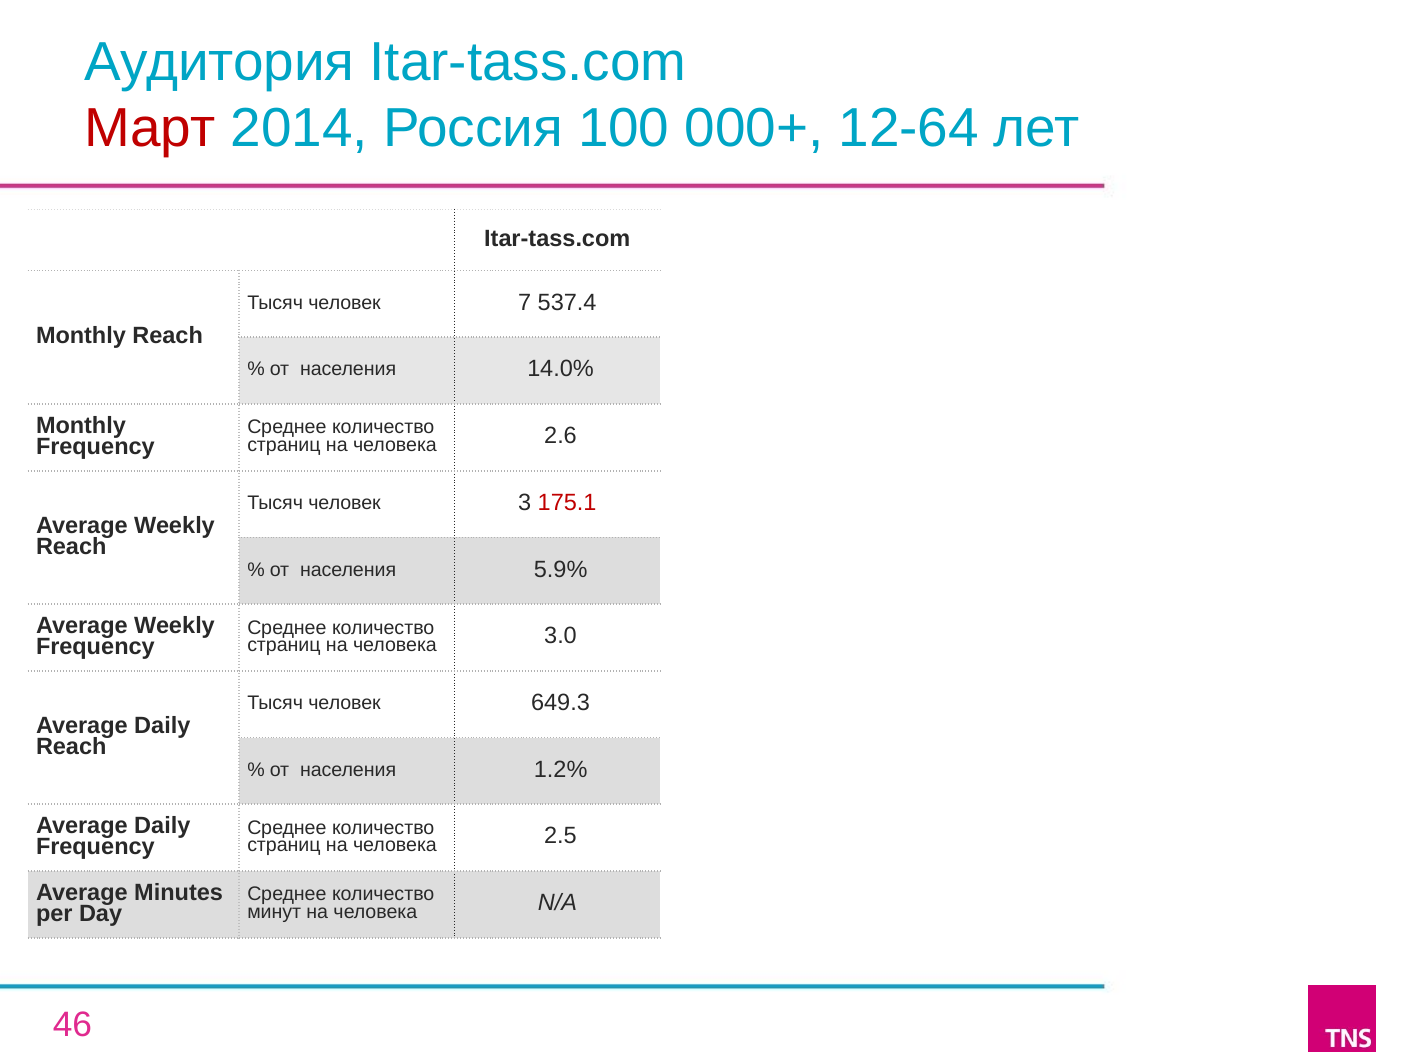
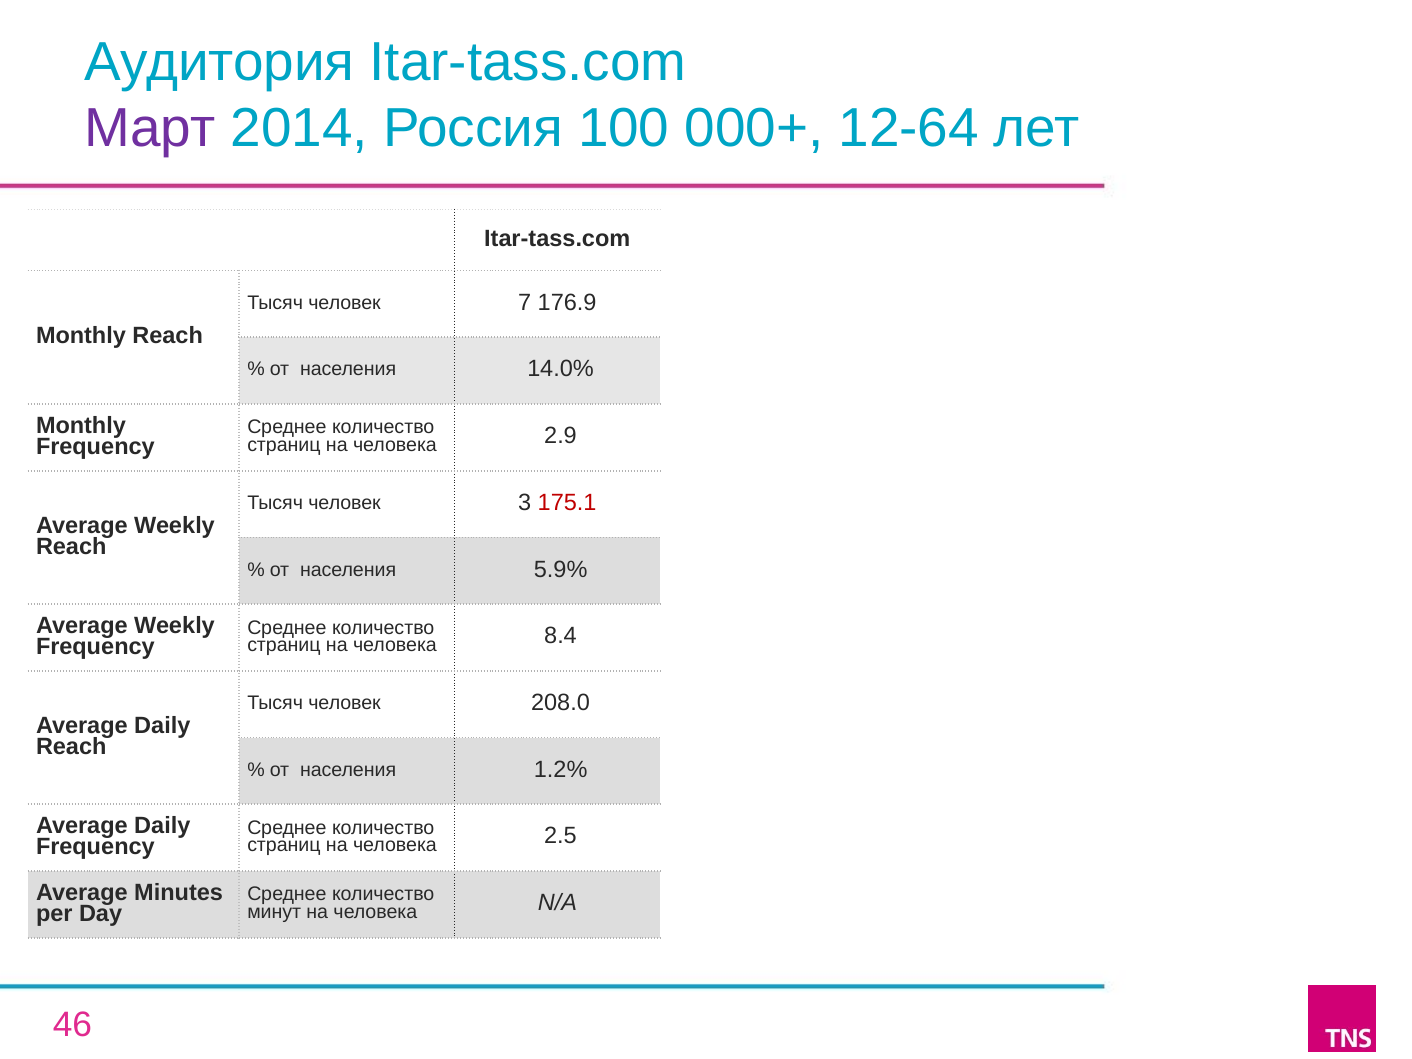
Март colour: red -> purple (150, 129)
537.4: 537.4 -> 176.9 (567, 302)
2.6: 2.6 -> 2.9 (561, 436)
3.0: 3.0 -> 8.4 (561, 636)
649.3: 649.3 -> 208.0 (560, 703)
